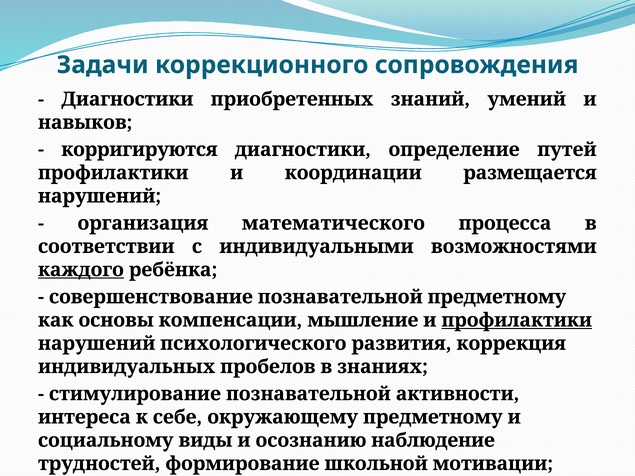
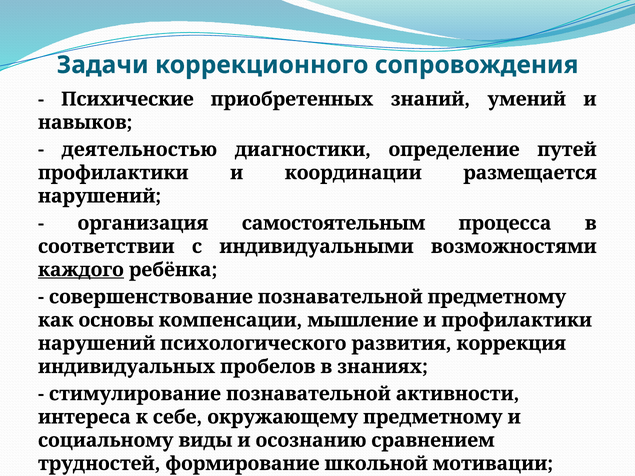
Диагностики: Диагностики -> Психические (127, 99)
корригируются: корригируются -> деятельностью (139, 150)
математического: математического -> самостоятельным (334, 223)
профилактики underline: present -> none (517, 320)
наблюдение: наблюдение -> сравнением (433, 441)
